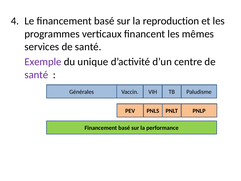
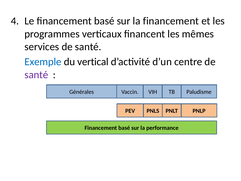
la reproduction: reproduction -> financement (171, 21)
Exemple colour: purple -> blue (43, 62)
unique: unique -> vertical (93, 62)
